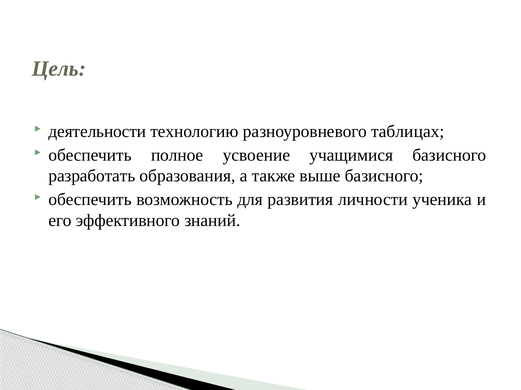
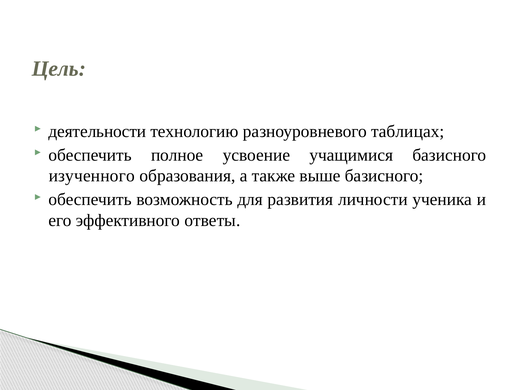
разработать: разработать -> изученного (92, 176)
знаний: знаний -> ответы (212, 221)
